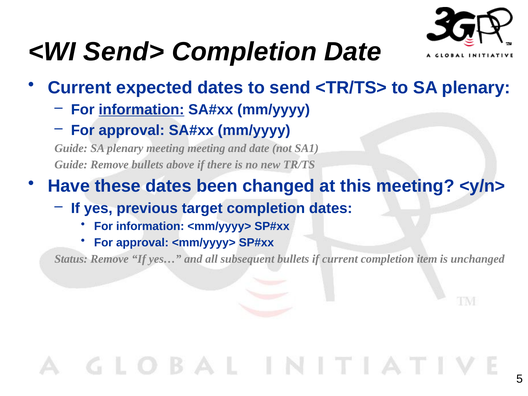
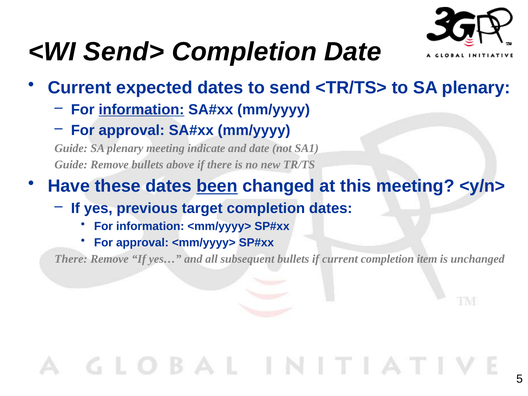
meeting meeting: meeting -> indicate (206, 148)
been underline: none -> present (217, 186)
Status: Status -> There (71, 259)
